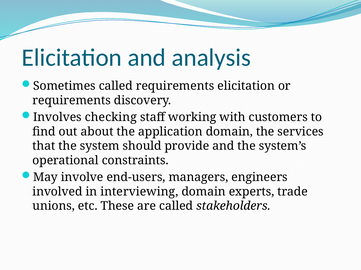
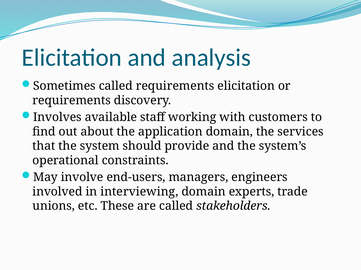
checking: checking -> available (111, 118)
